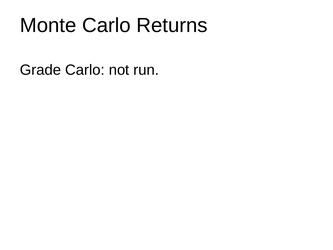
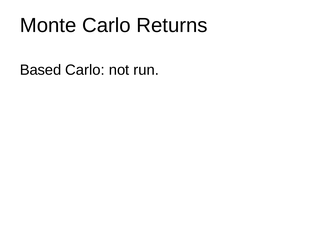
Grade: Grade -> Based (41, 70)
